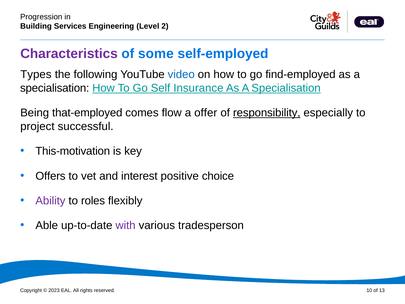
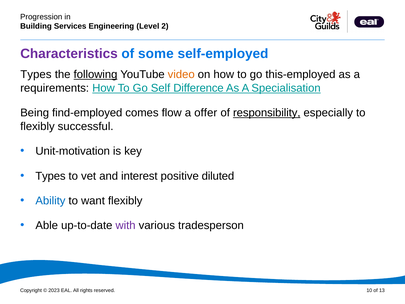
following underline: none -> present (96, 75)
video colour: blue -> orange (181, 75)
find-employed: find-employed -> this-employed (300, 75)
specialisation: specialisation -> requirements (55, 88)
Insurance: Insurance -> Difference (199, 88)
that-employed: that-employed -> find-employed (87, 113)
project: project -> flexibly (37, 126)
This-motivation: This-motivation -> Unit-motivation (73, 151)
Offers: Offers -> Types (50, 176)
choice: choice -> diluted (218, 176)
Ability colour: purple -> blue (50, 201)
roles: roles -> want (93, 201)
